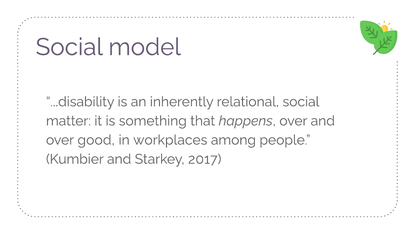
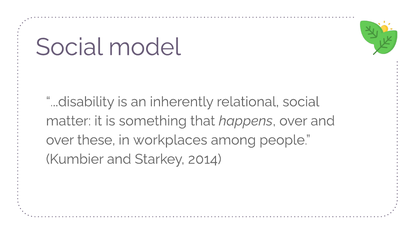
good: good -> these (96, 140)
2017: 2017 -> 2014 (205, 159)
